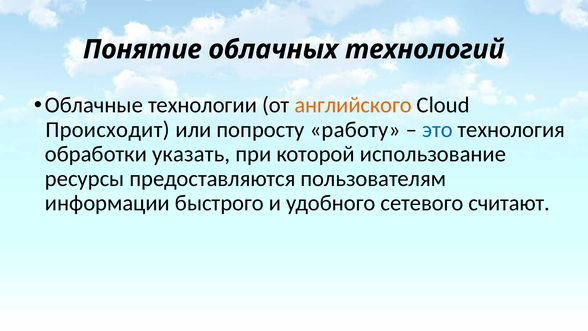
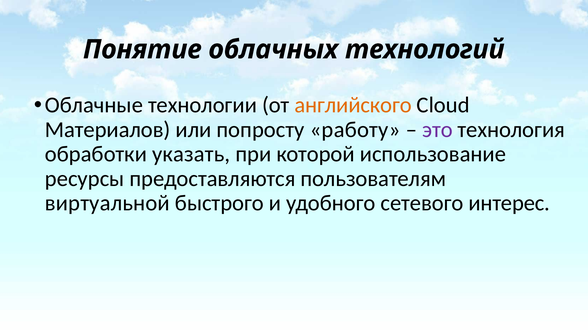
Происходит: Происходит -> Материалов (108, 129)
это colour: blue -> purple (437, 129)
информации: информации -> виртуальной (107, 203)
считают: считают -> интерес (509, 203)
